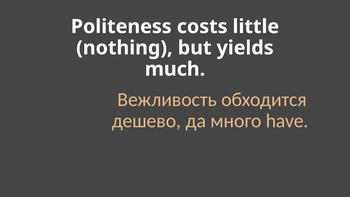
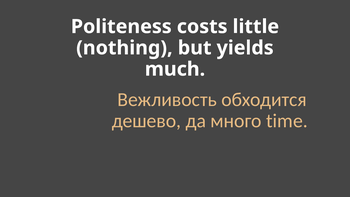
have: have -> time (287, 121)
